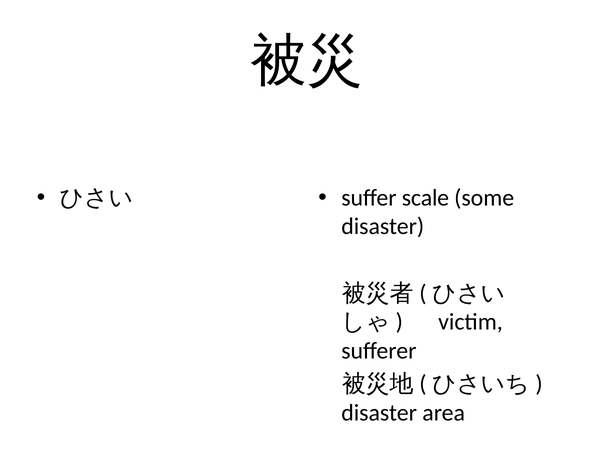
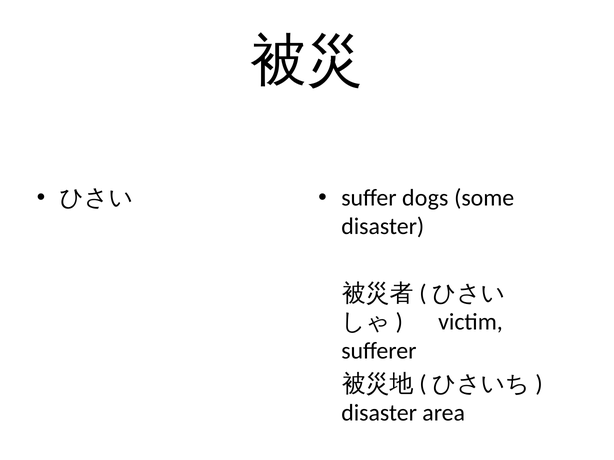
scale: scale -> dogs (425, 198)
